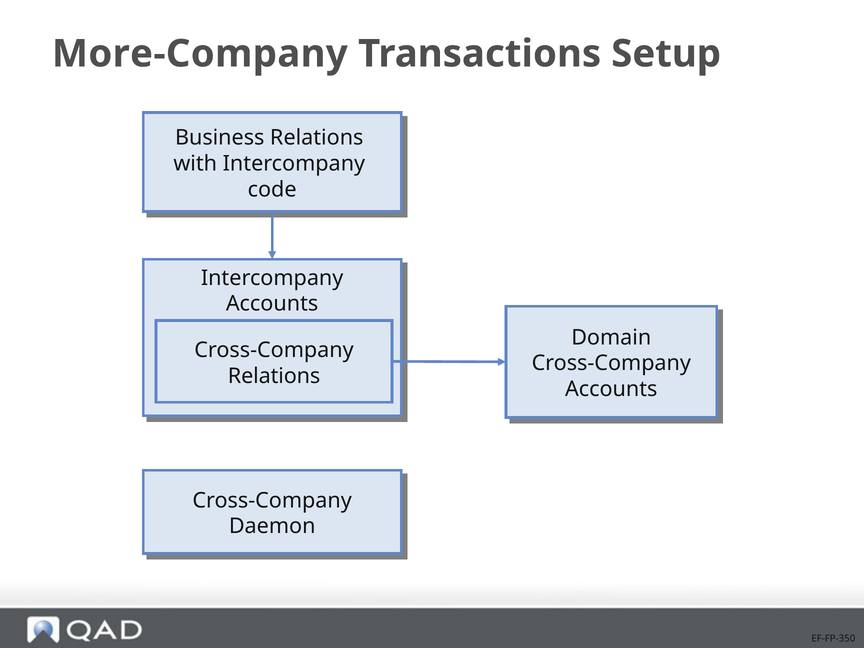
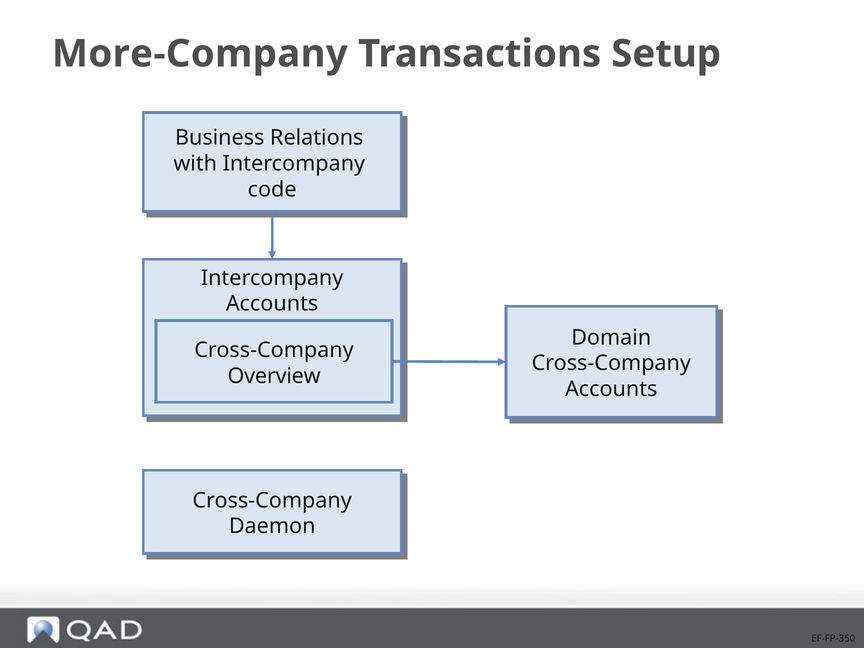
Relations: Relations -> Overview (274, 376)
